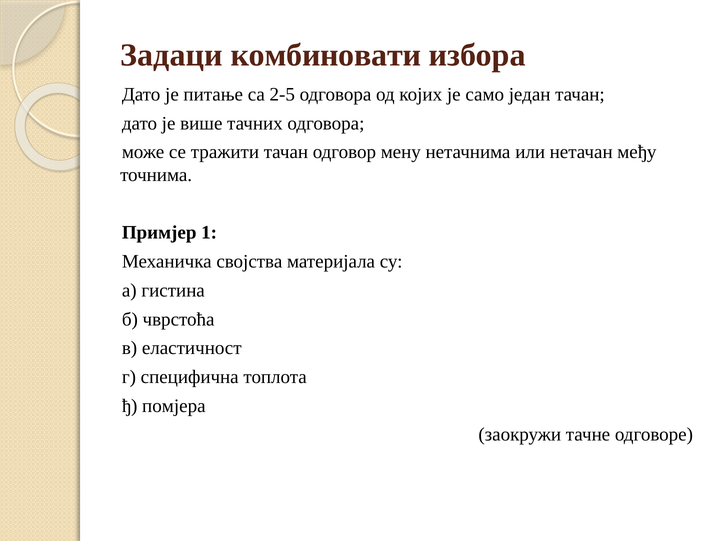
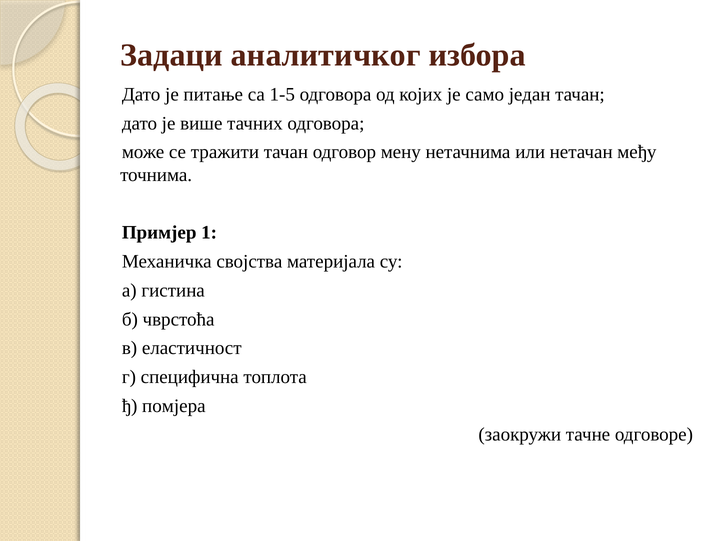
комбиновати: комбиновати -> аналитичког (326, 55)
2-5: 2-5 -> 1-5 (282, 95)
